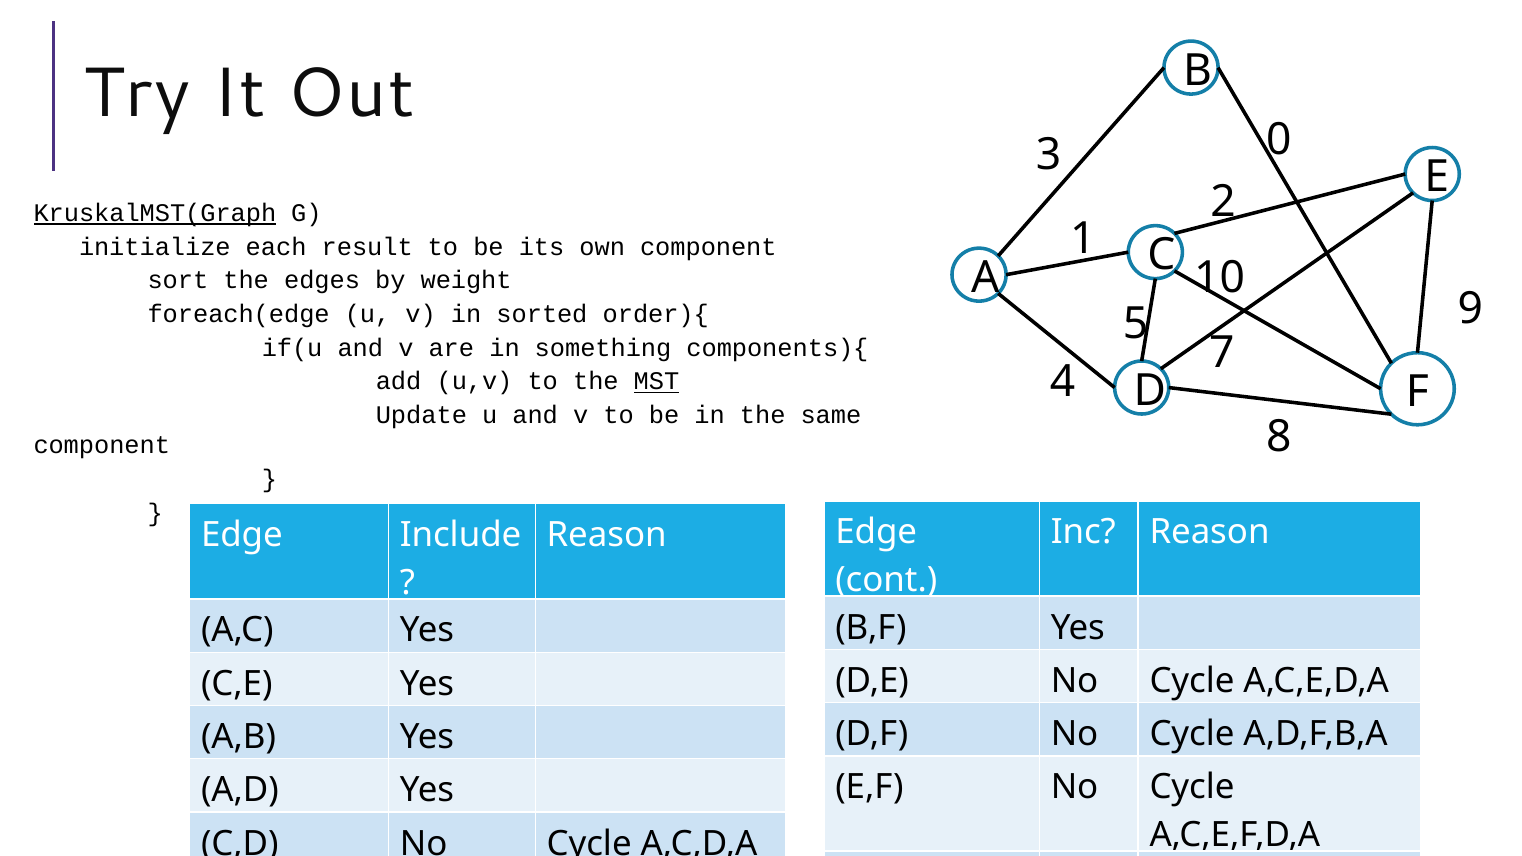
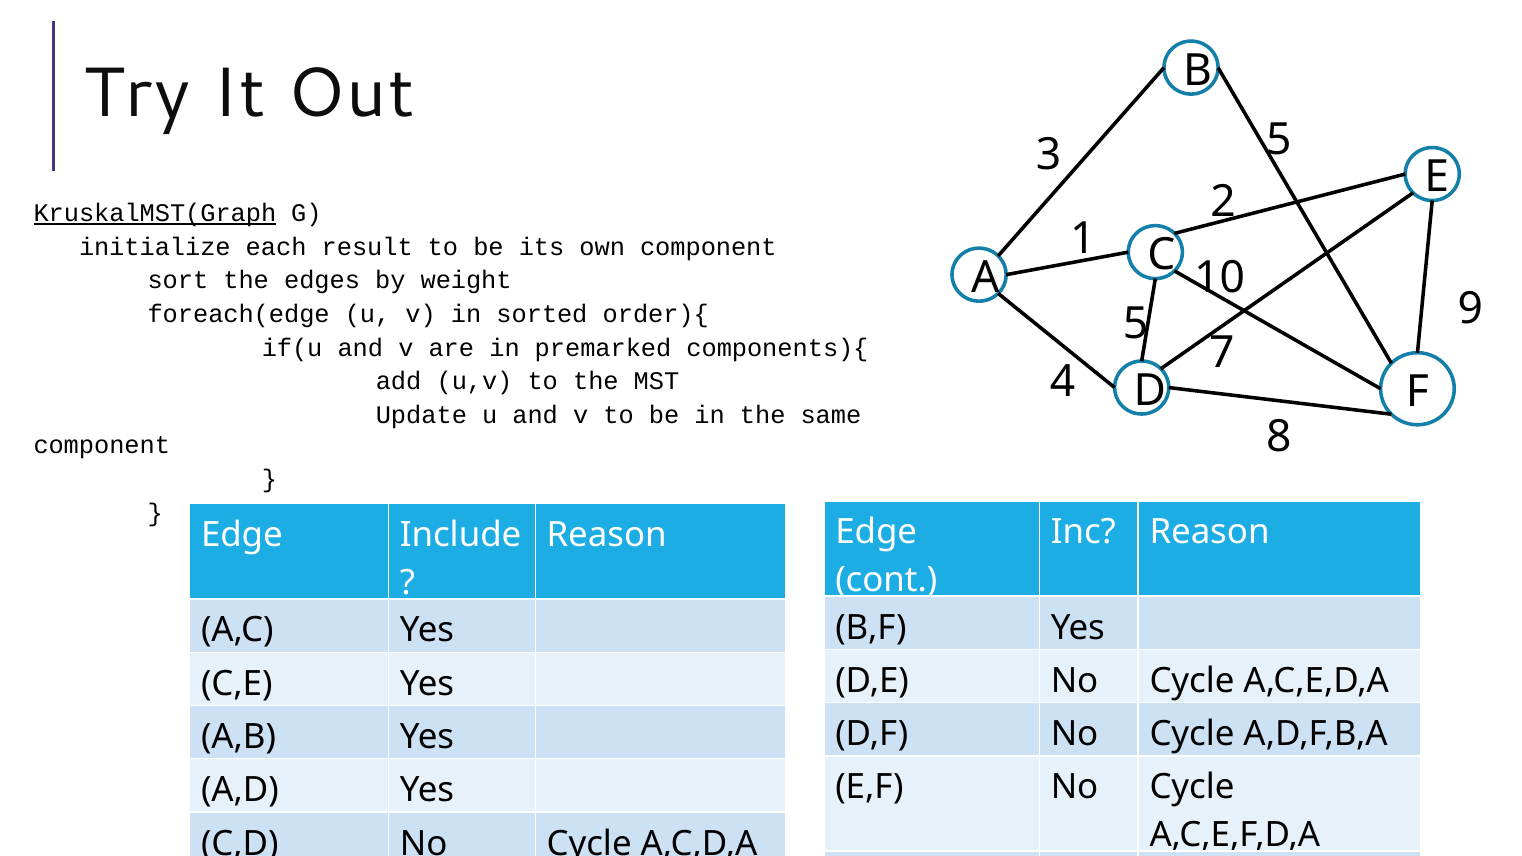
3 0: 0 -> 5 (1279, 140)
something: something -> premarked (603, 348)
MST underline: present -> none (656, 381)
